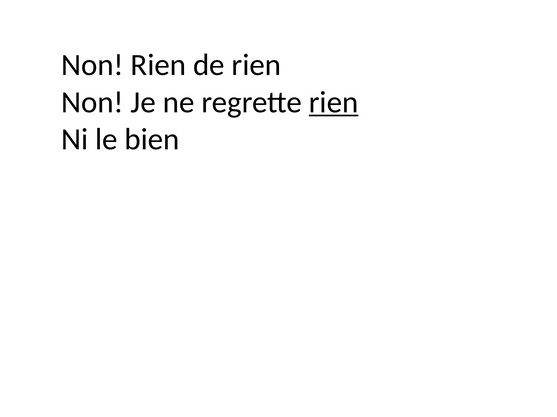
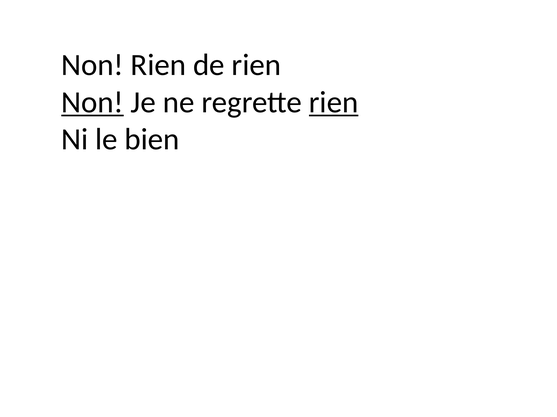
Non underline: none -> present (92, 102)
